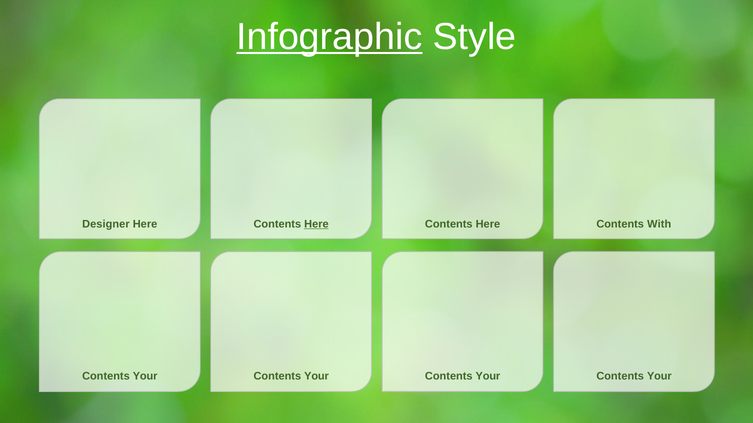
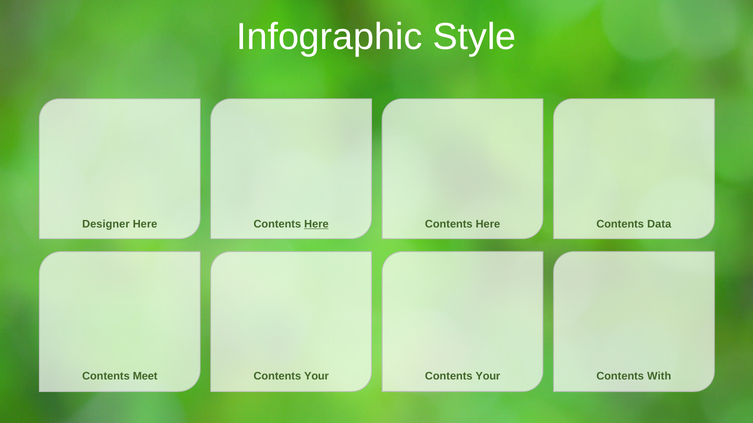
Infographic underline: present -> none (329, 37)
With: With -> Data (659, 224)
Your: Your -> Meet (145, 376)
Your: Your -> With (659, 376)
